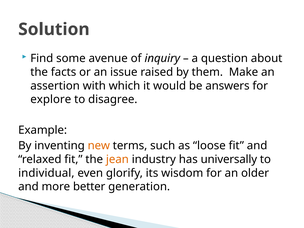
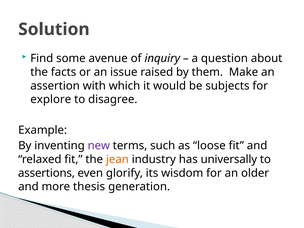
answers: answers -> subjects (227, 86)
new colour: orange -> purple (99, 146)
individual: individual -> assertions (46, 173)
better: better -> thesis (89, 187)
